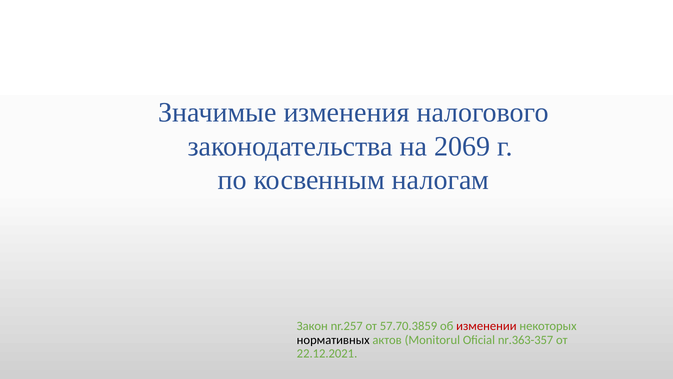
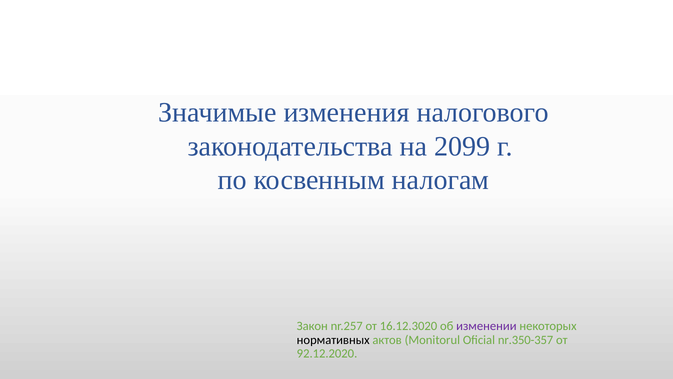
2069: 2069 -> 2099 (462, 146)
57.70.3859: 57.70.3859 -> 16.12.3020 (408, 326)
изменении colour: red -> purple (486, 326)
nr.363-357: nr.363-357 -> nr.350-357 (526, 340)
22.12.2021: 22.12.2021 -> 92.12.2020 (327, 353)
